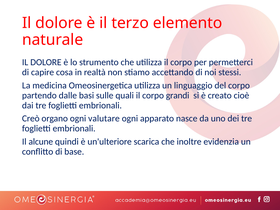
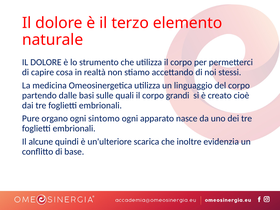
Creò: Creò -> Pure (31, 118)
valutare: valutare -> sintomo (104, 118)
